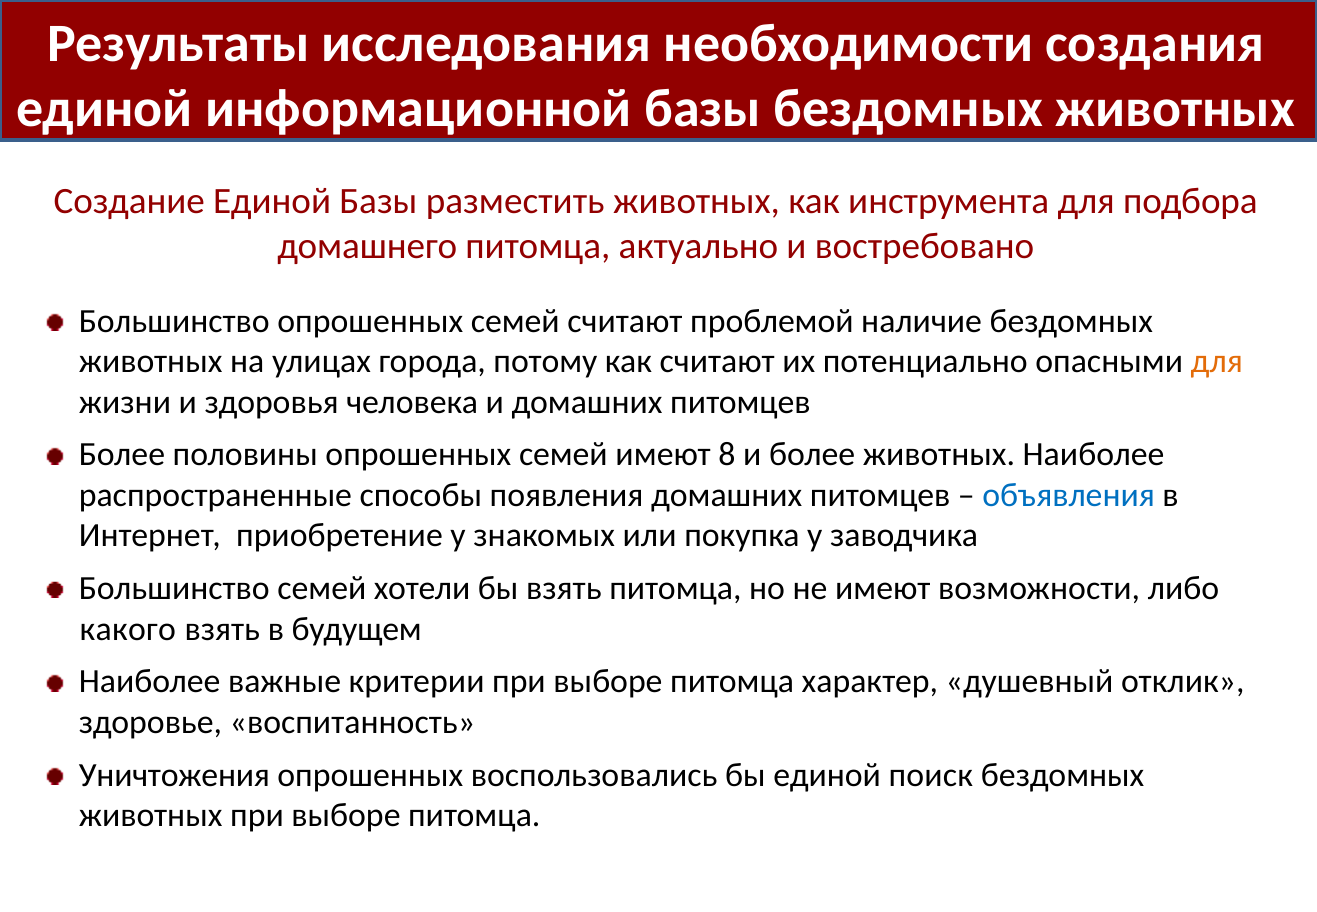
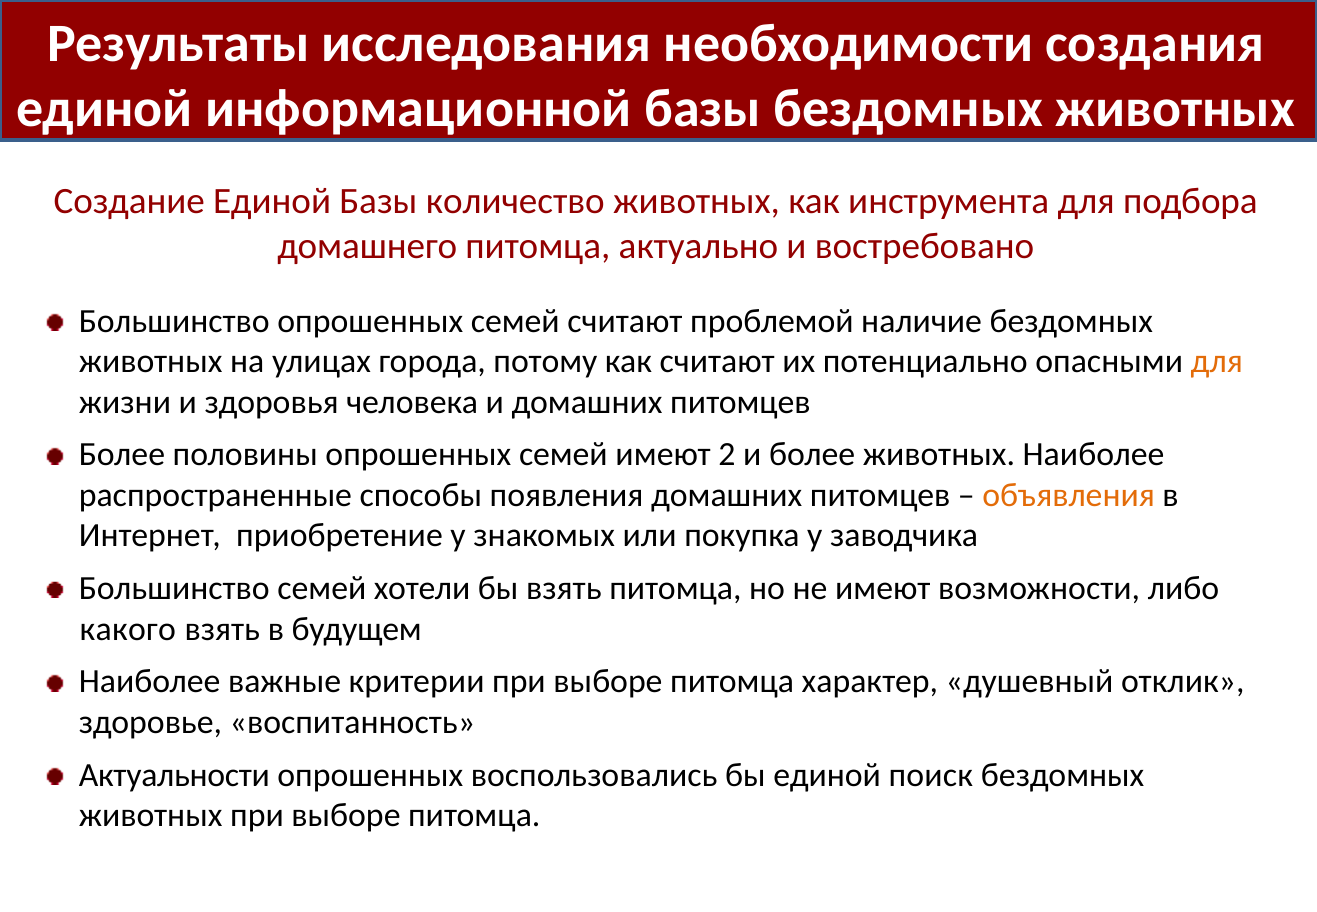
разместить: разместить -> количество (515, 202)
8: 8 -> 2 (727, 455)
объявления colour: blue -> orange (1069, 495)
Уничтожения: Уничтожения -> Актуальности (174, 775)
